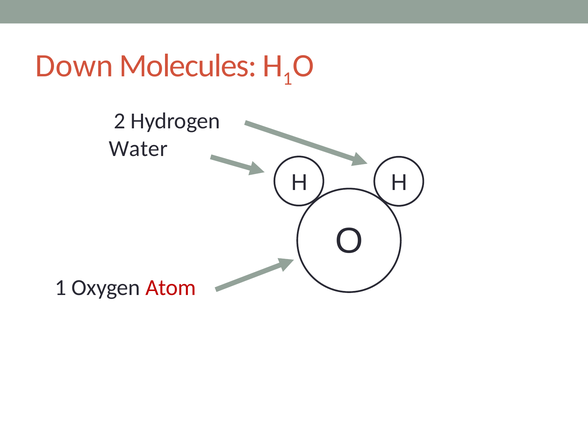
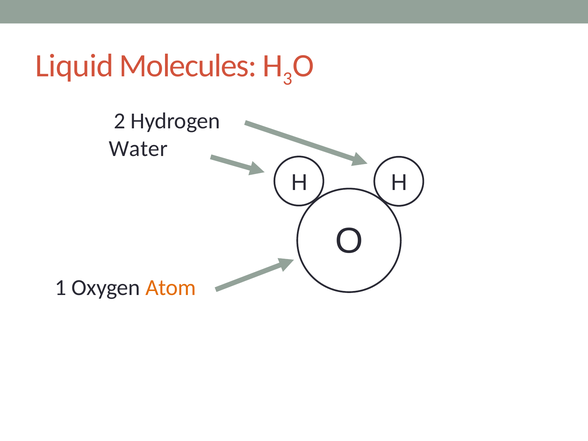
Down: Down -> Liquid (74, 66)
H 1: 1 -> 3 (288, 78)
Atom colour: red -> orange (171, 288)
